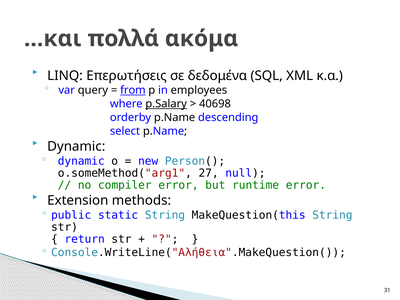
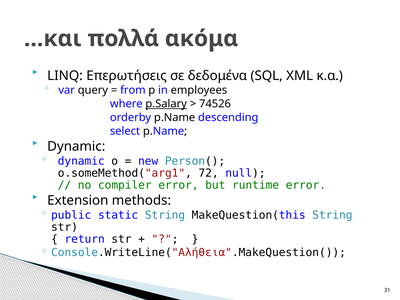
from underline: present -> none (133, 90)
40698: 40698 -> 74526 (215, 104)
27: 27 -> 72 (209, 173)
